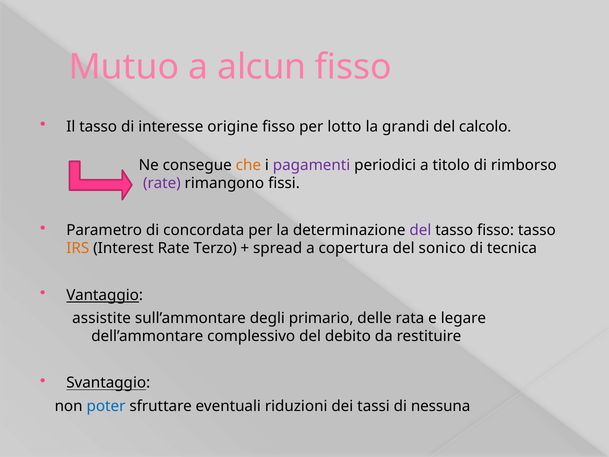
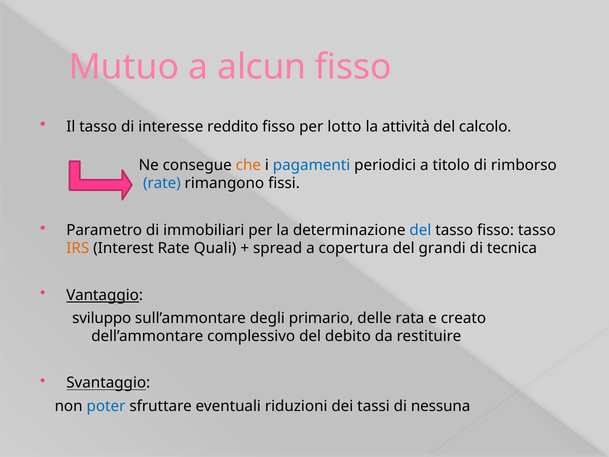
origine: origine -> reddito (233, 126)
grandi: grandi -> attività (406, 126)
pagamenti colour: purple -> blue (312, 165)
rate colour: purple -> blue (162, 183)
concordata: concordata -> immobiliari (204, 230)
del colour: purple -> blue (420, 230)
Terzo: Terzo -> Quali (215, 248)
sonico: sonico -> grandi (442, 248)
assistite: assistite -> sviluppo (102, 318)
legare: legare -> creato (463, 318)
